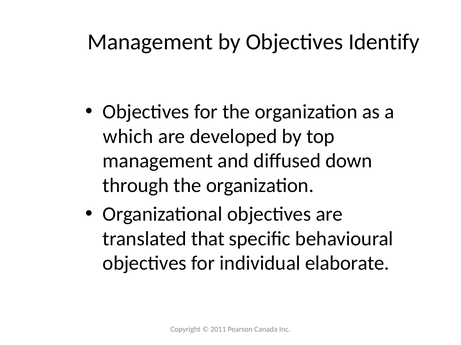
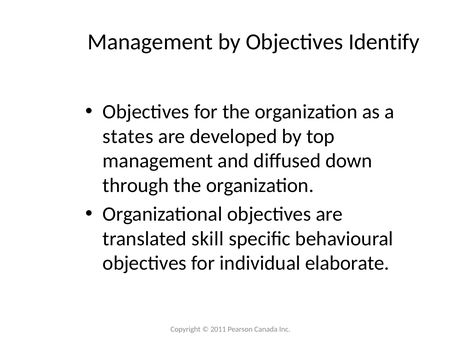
which: which -> states (128, 137)
that: that -> skill (208, 239)
